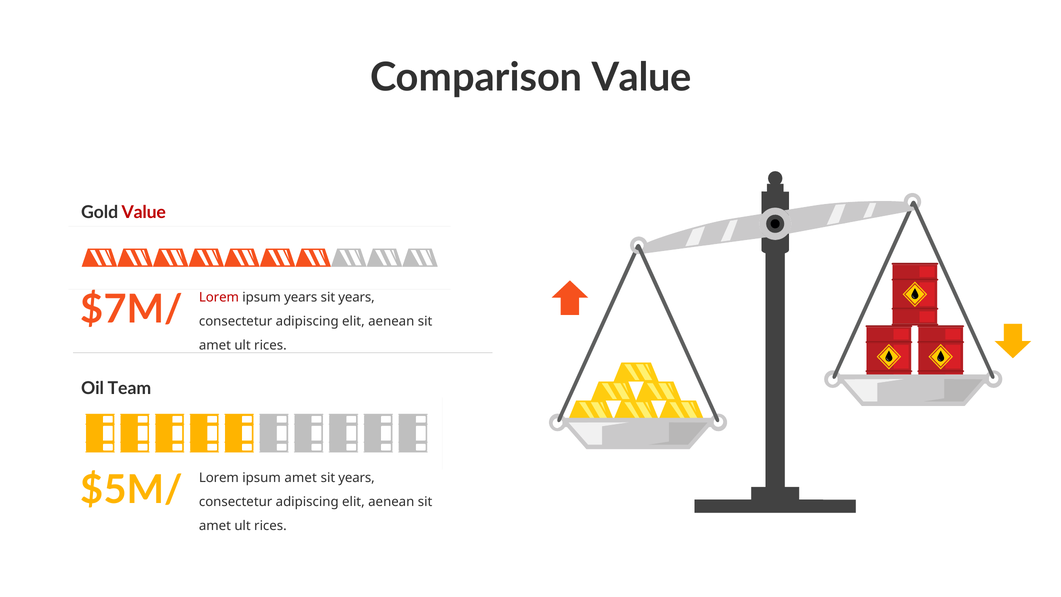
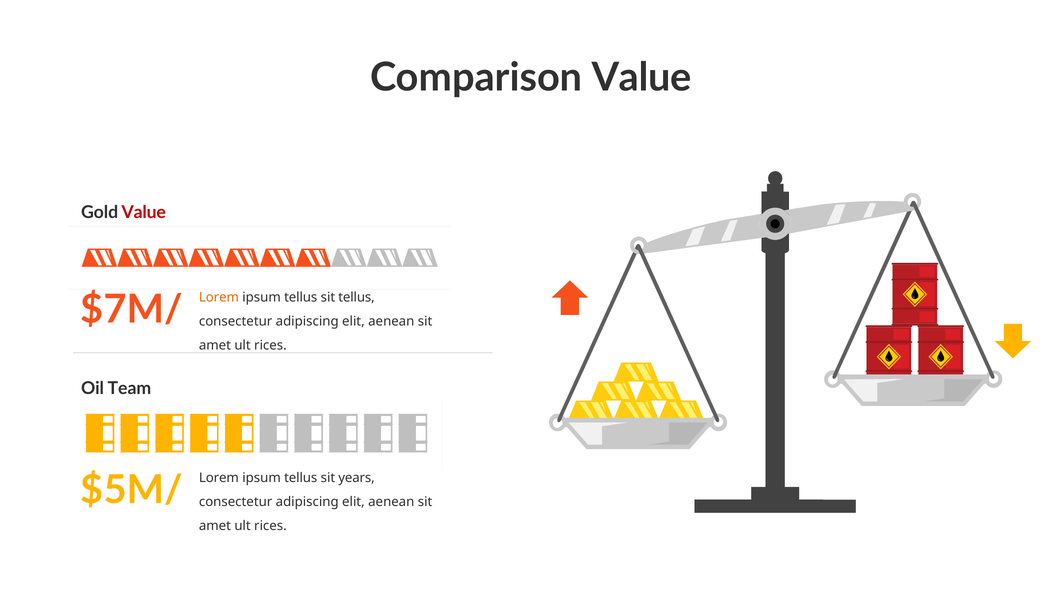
Lorem colour: red -> orange (219, 297)
years: years -> tellus (301, 297)
years: years -> tellus (357, 297)
amet: amet -> tellus (301, 478)
